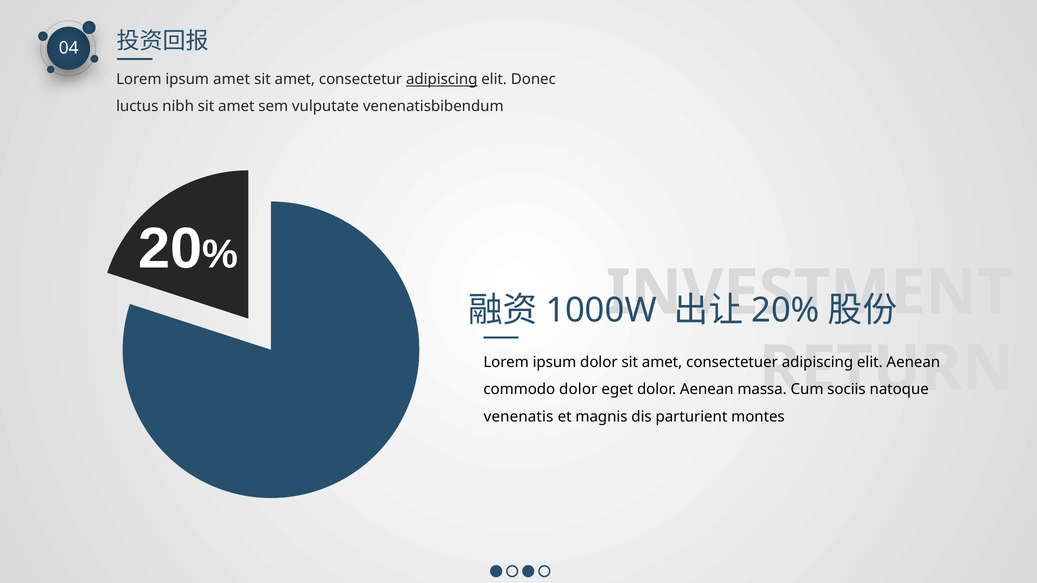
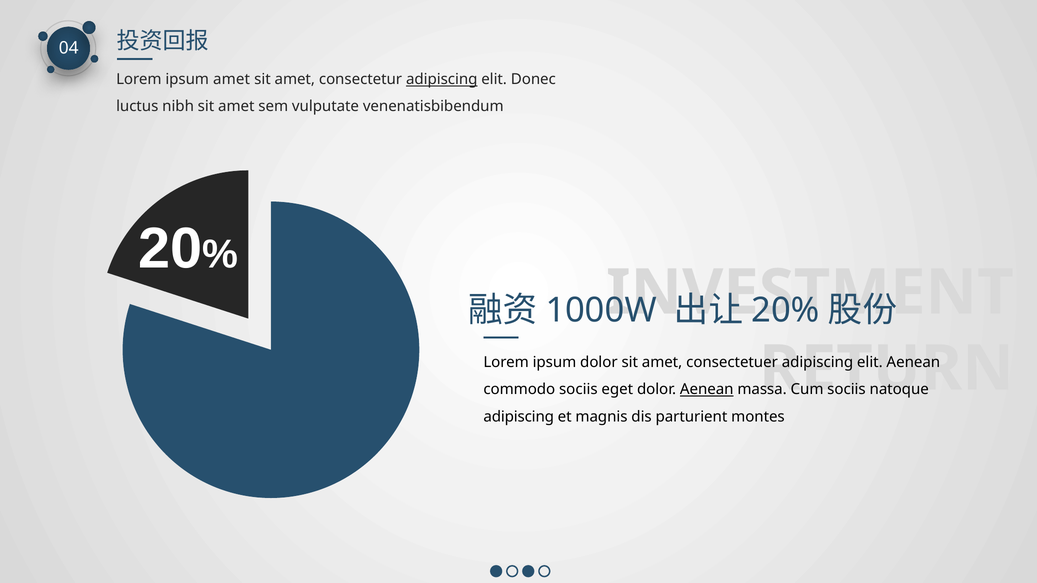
commodo dolor: dolor -> sociis (578, 390)
Aenean underline: none -> present (707, 390)
venenatis: venenatis -> adipiscing (519, 417)
